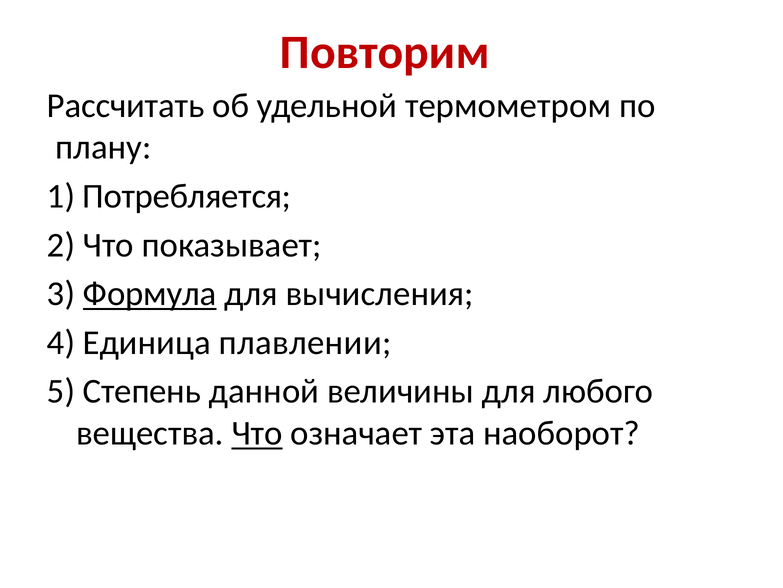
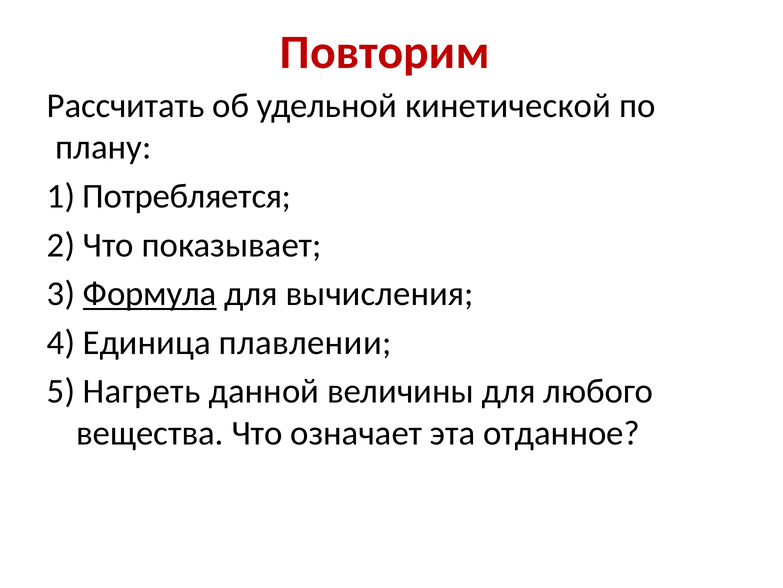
термометром: термометром -> кинетической (508, 106)
Степень: Степень -> Нагреть (142, 391)
Что underline: present -> none (257, 433)
наоборот: наоборот -> отданное (561, 433)
